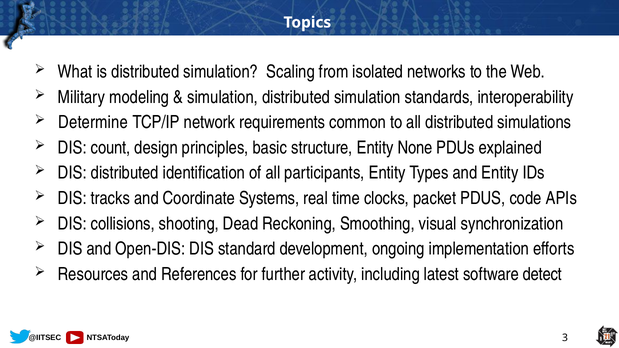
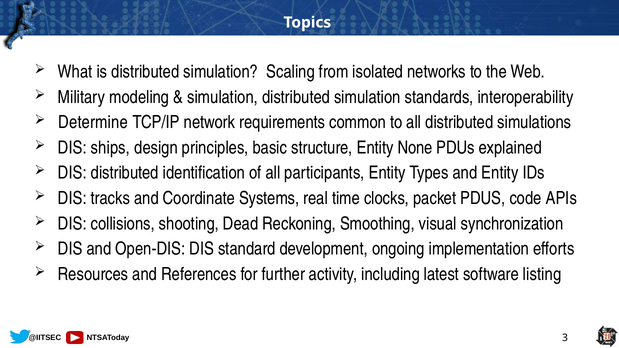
count: count -> ships (110, 148)
detect: detect -> listing (542, 274)
